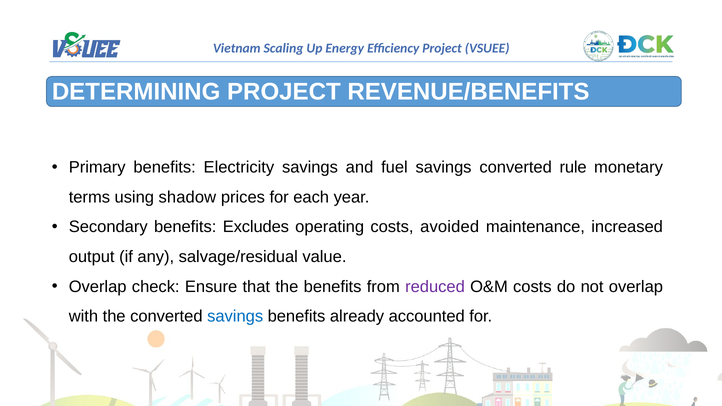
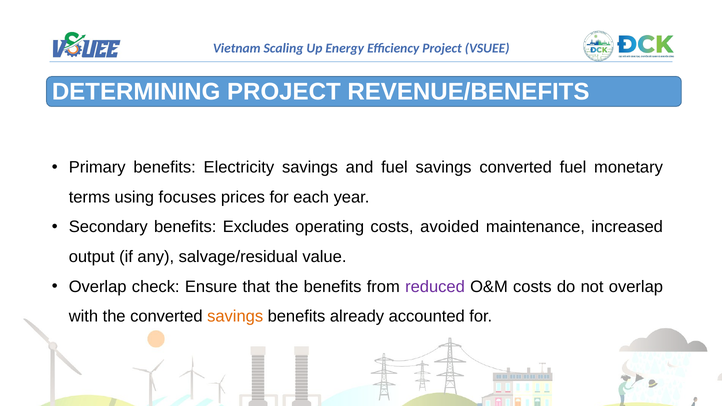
converted rule: rule -> fuel (573, 168)
shadow: shadow -> focuses (187, 197)
savings colour: blue -> orange (235, 316)
